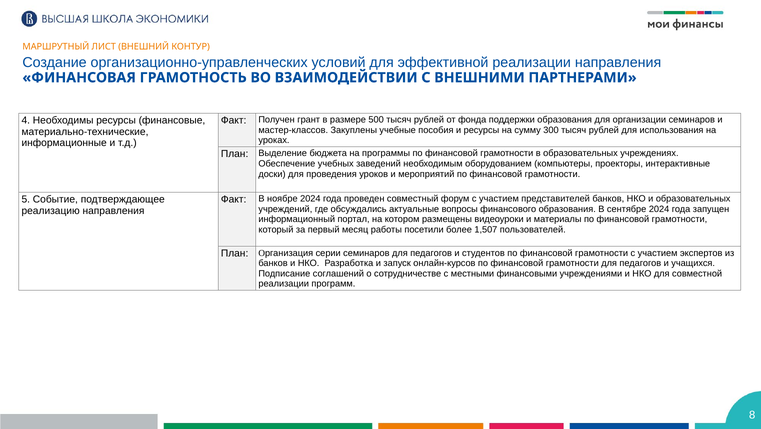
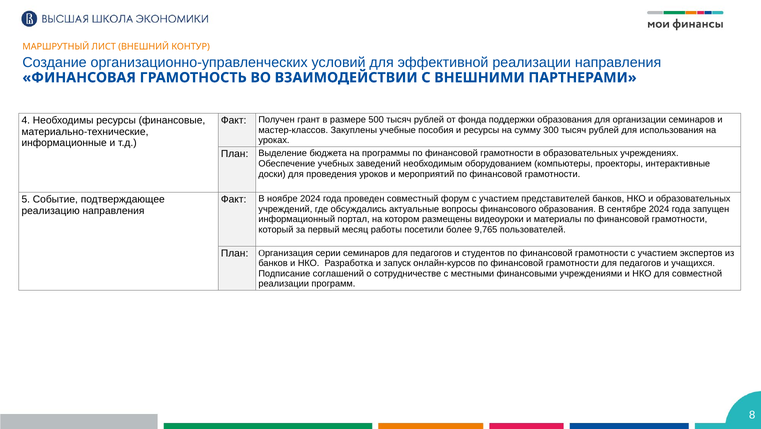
1,507: 1,507 -> 9,765 (486, 230)
